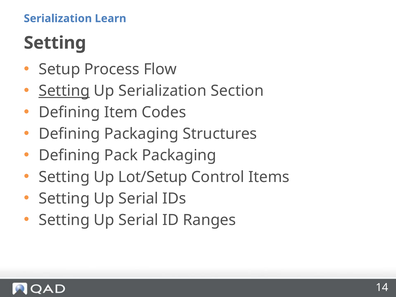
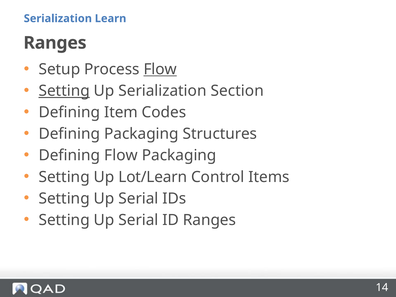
Setting: Setting -> Ranges (55, 43)
Flow underline: none -> present (160, 69)
Defining Pack: Pack -> Flow (121, 155)
Lot/Setup: Lot/Setup -> Lot/Learn (153, 177)
